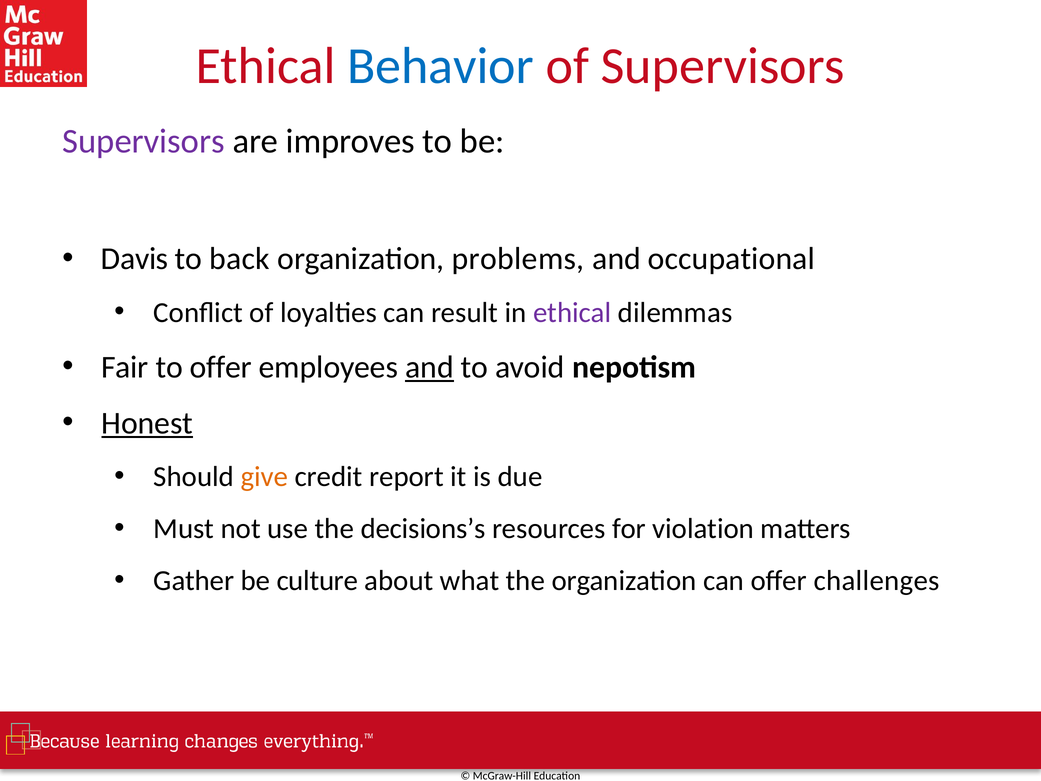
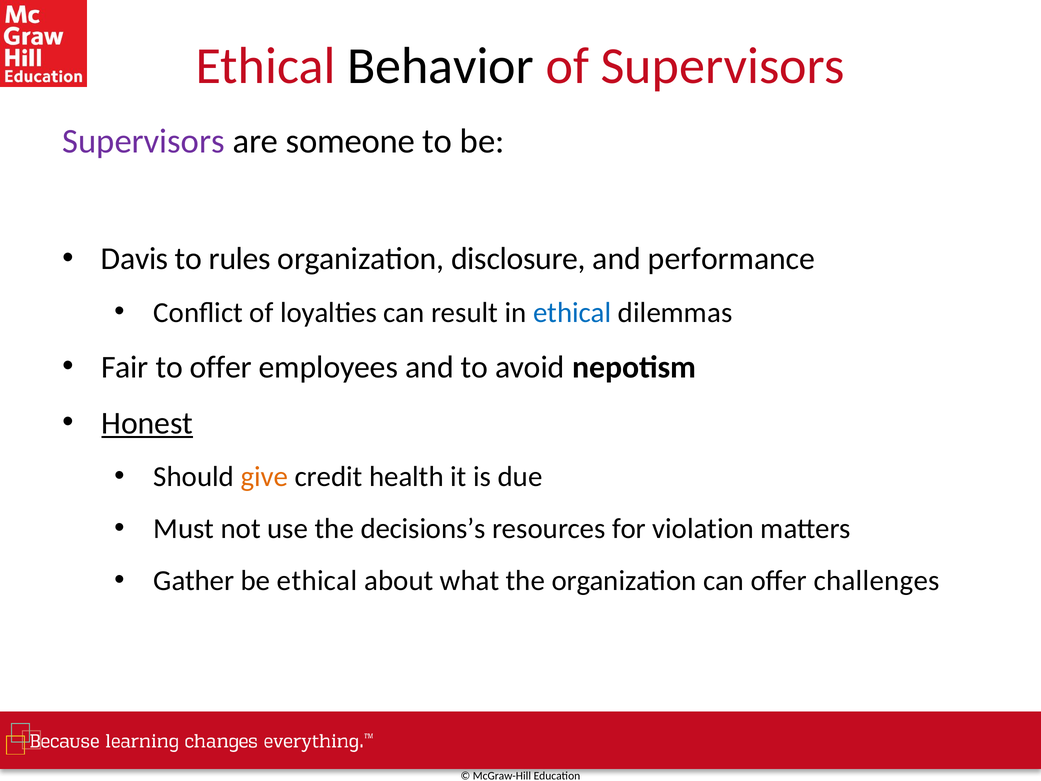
Behavior colour: blue -> black (441, 66)
improves: improves -> someone (350, 141)
back: back -> rules (240, 259)
problems: problems -> disclosure (518, 259)
occupational: occupational -> performance (732, 259)
ethical colour: purple -> blue (572, 312)
and underline: present -> none (430, 367)
report: report -> health (406, 477)
be culture: culture -> ethical (317, 581)
